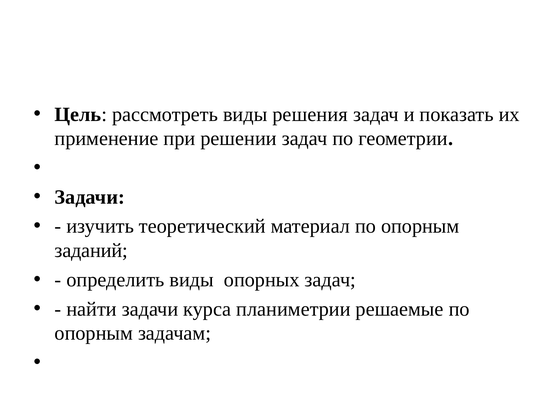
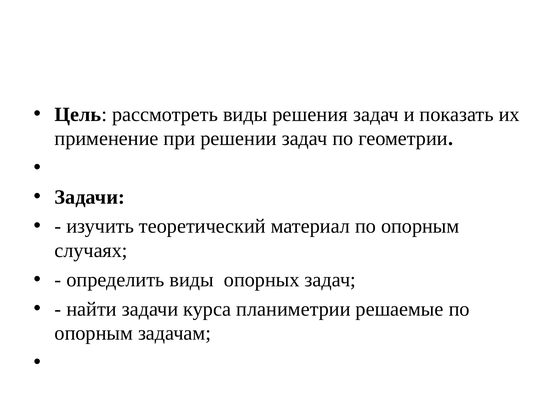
заданий: заданий -> случаях (91, 251)
